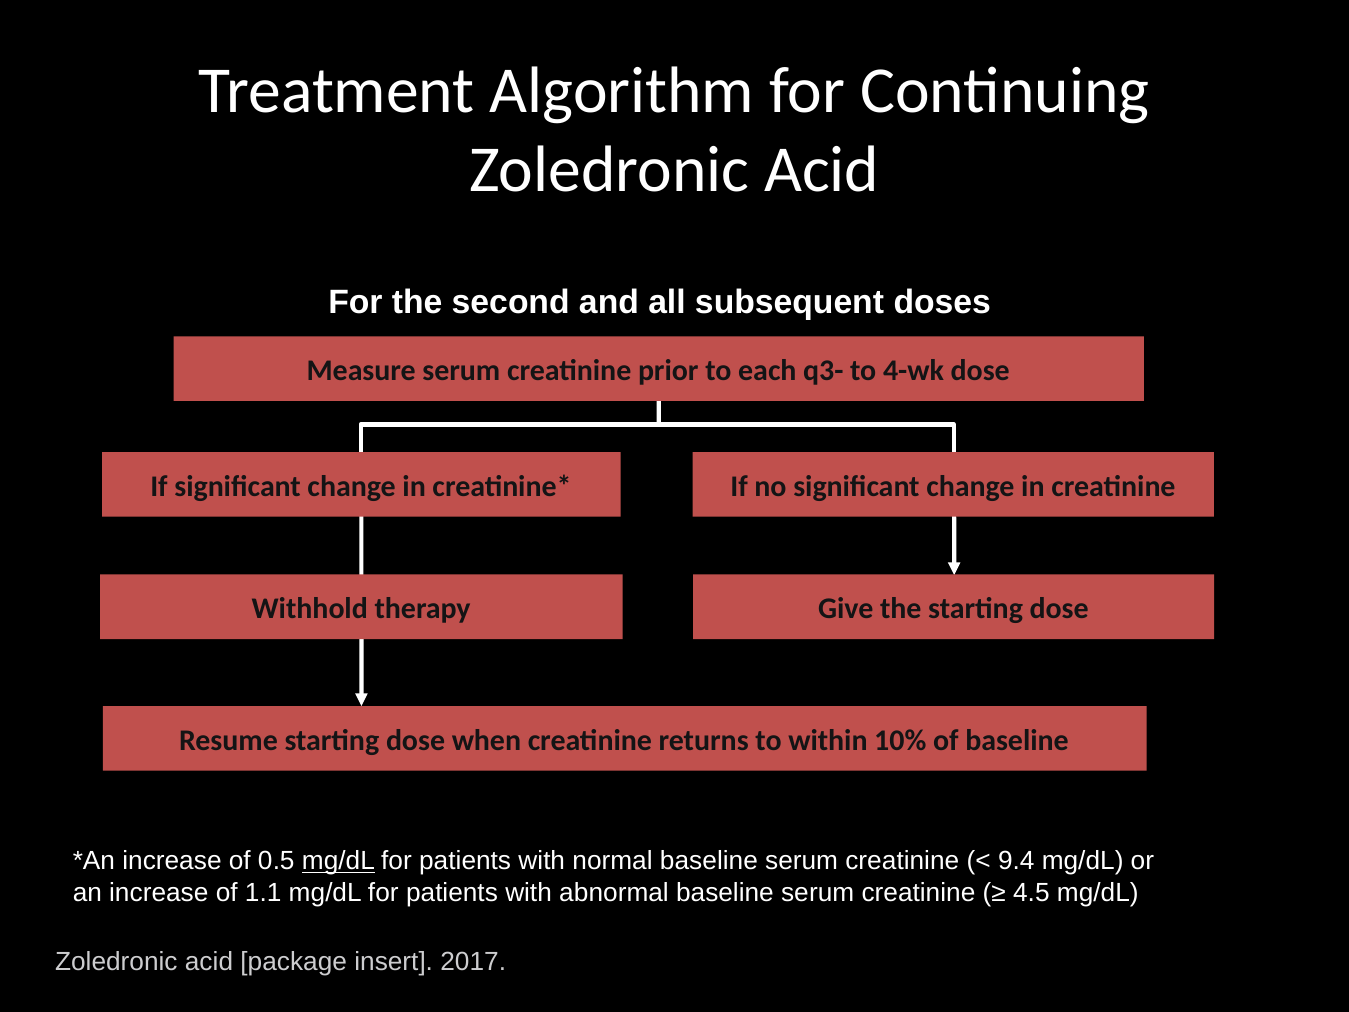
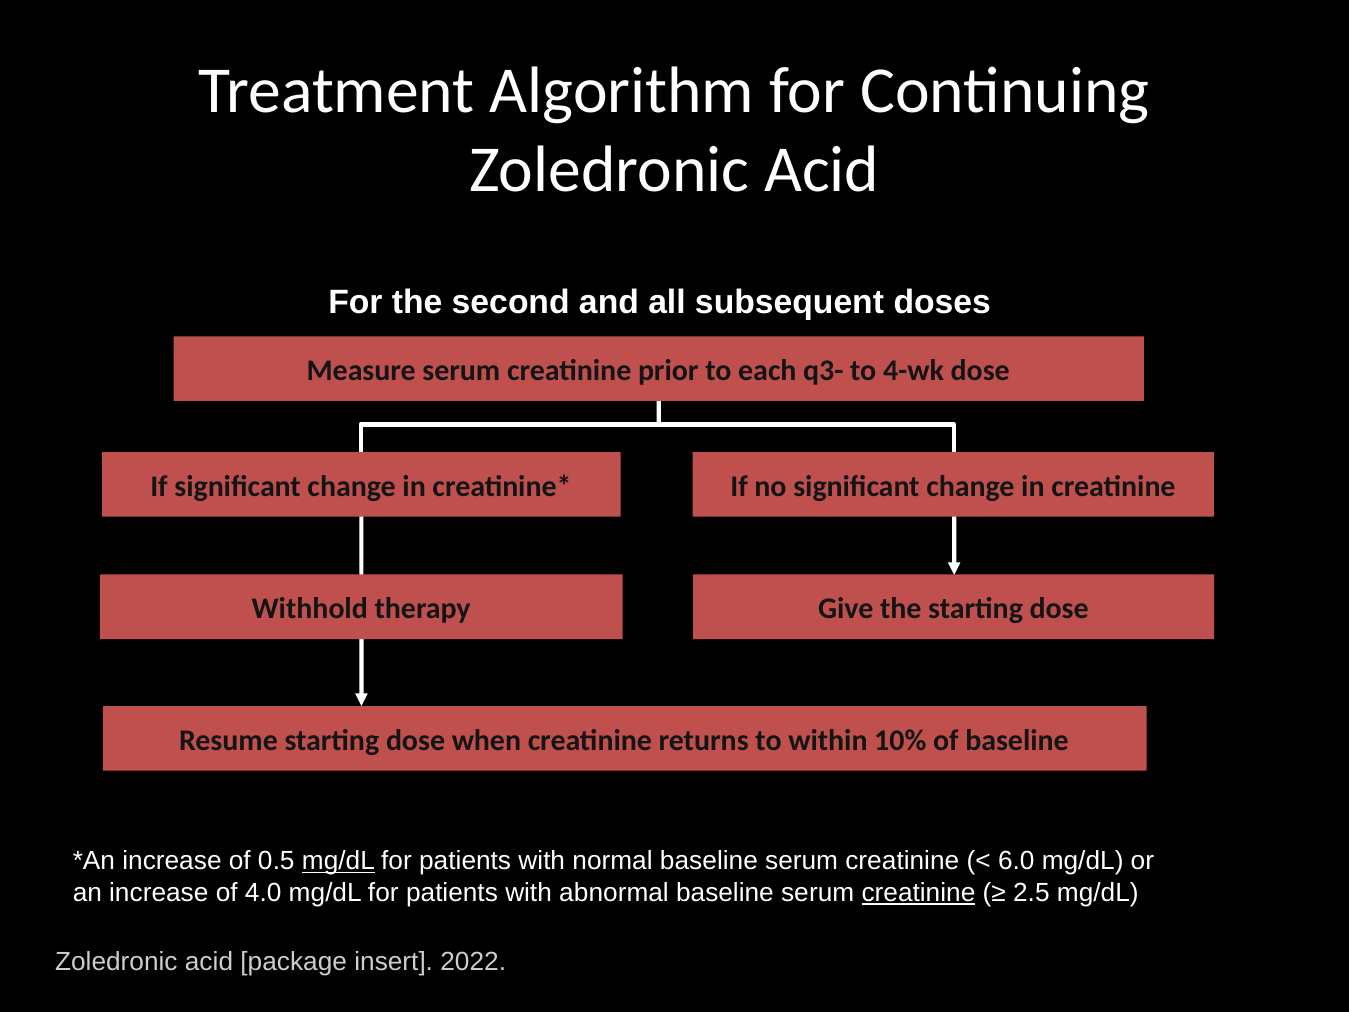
9.4: 9.4 -> 6.0 (1016, 861)
1.1: 1.1 -> 4.0 (263, 893)
creatinine underline: none -> present (918, 893)
4.5: 4.5 -> 2.5 (1031, 893)
2017: 2017 -> 2022 (473, 962)
